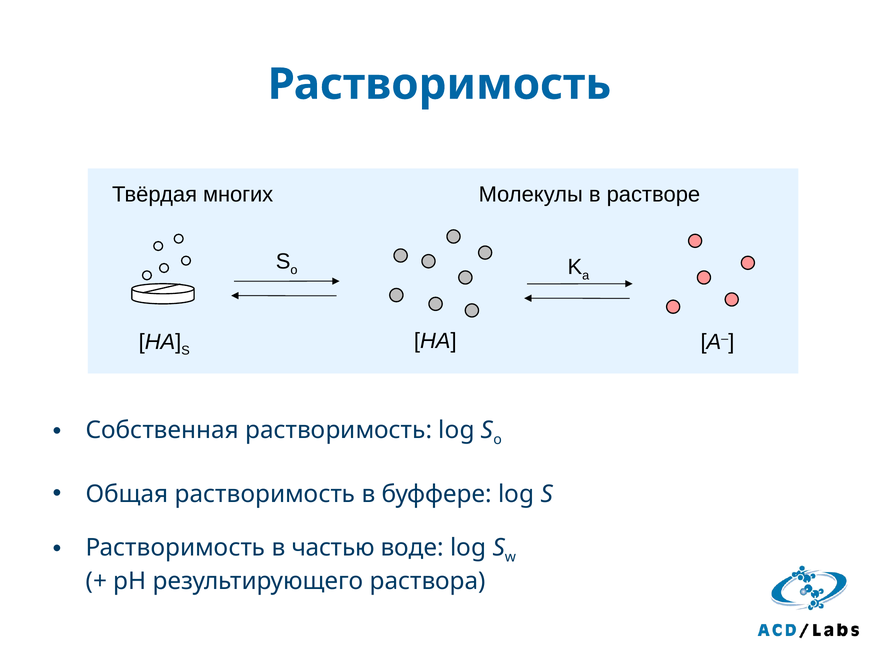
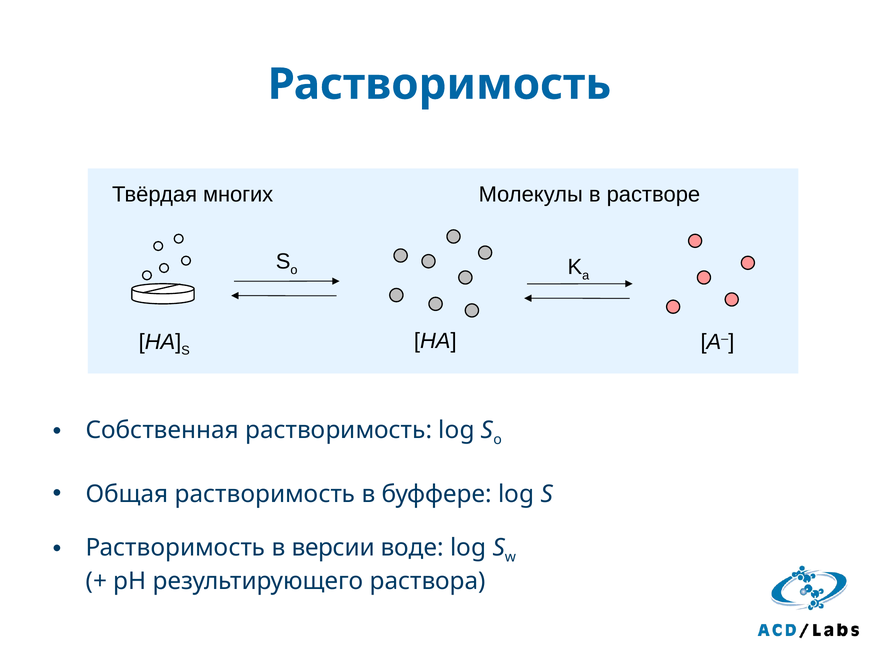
частью: частью -> версии (333, 548)
